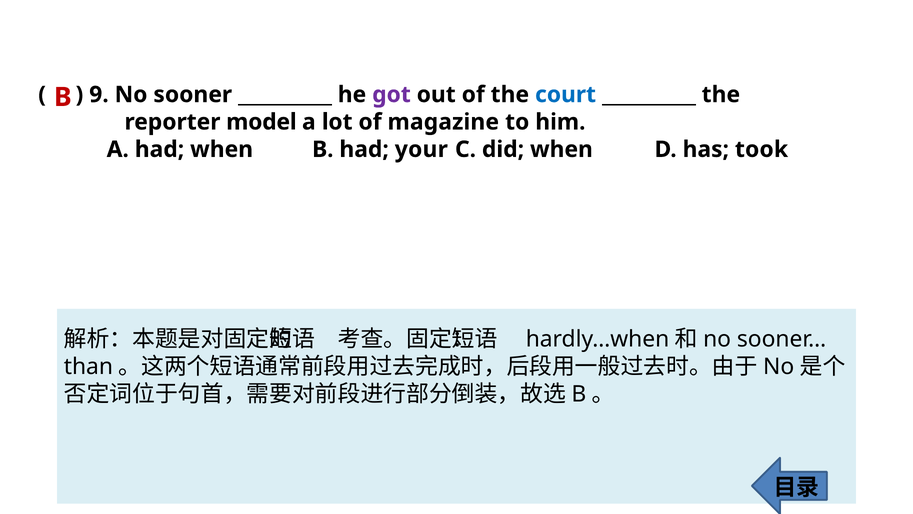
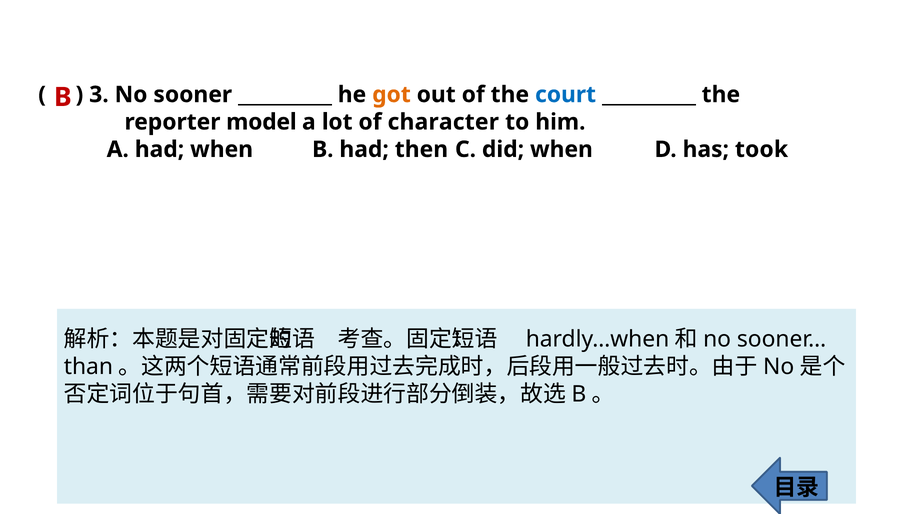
9: 9 -> 3 (99, 95)
got colour: purple -> orange (391, 95)
magazine: magazine -> character (443, 122)
your: your -> then (421, 149)
